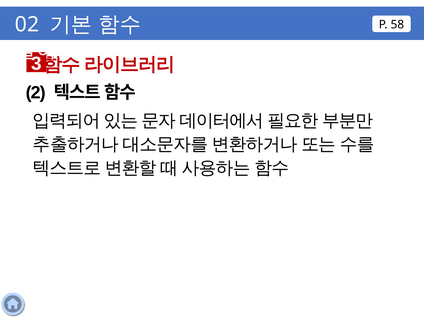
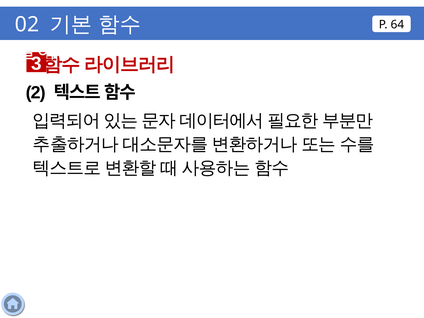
58: 58 -> 64 (397, 25)
